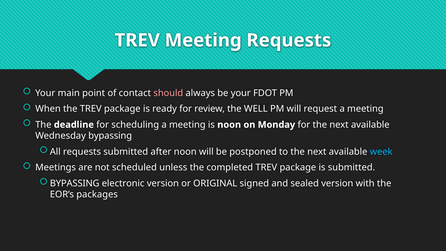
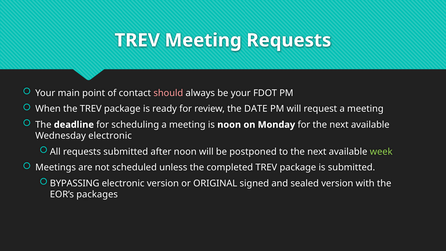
WELL: WELL -> DATE (256, 109)
Wednesday bypassing: bypassing -> electronic (110, 136)
week colour: light blue -> light green (381, 152)
